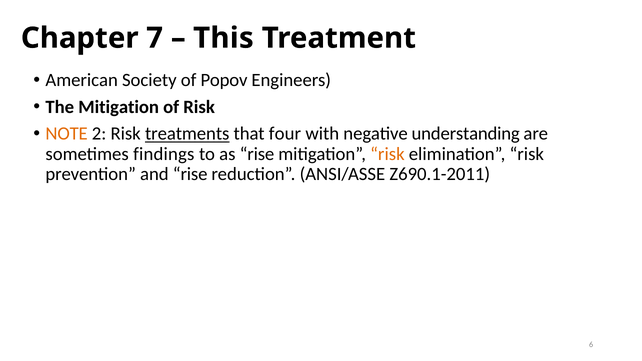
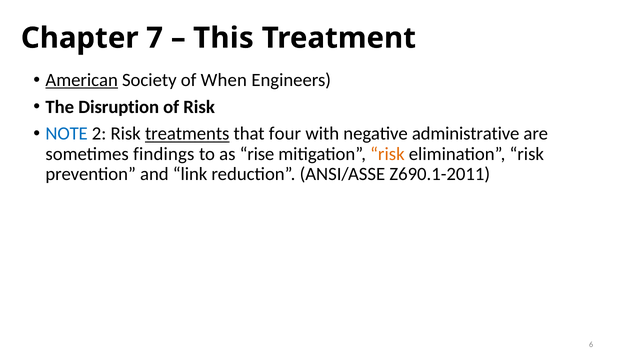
American underline: none -> present (82, 80)
Popov: Popov -> When (224, 80)
The Mitigation: Mitigation -> Disruption (119, 107)
NOTE colour: orange -> blue (67, 134)
understanding: understanding -> administrative (466, 134)
and rise: rise -> link (190, 174)
